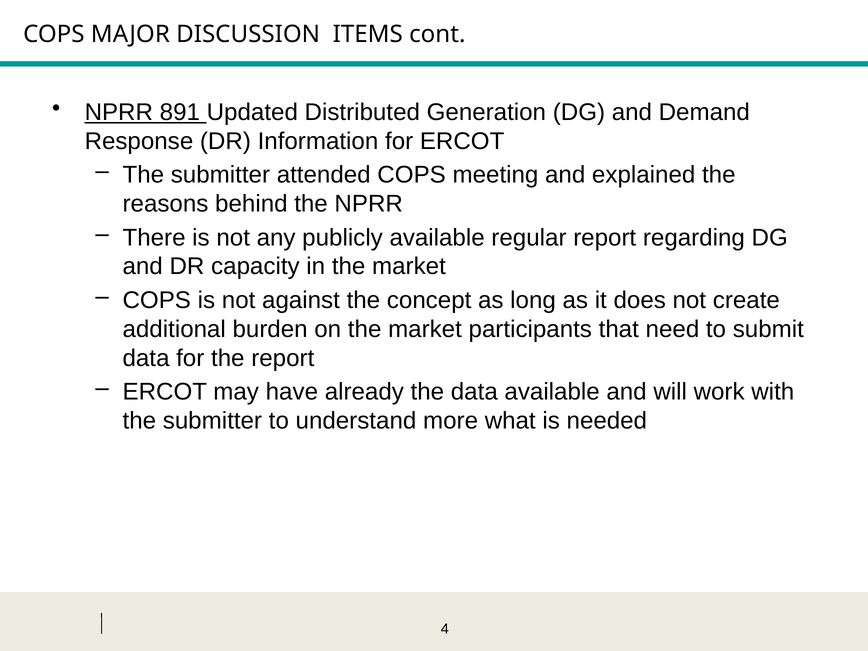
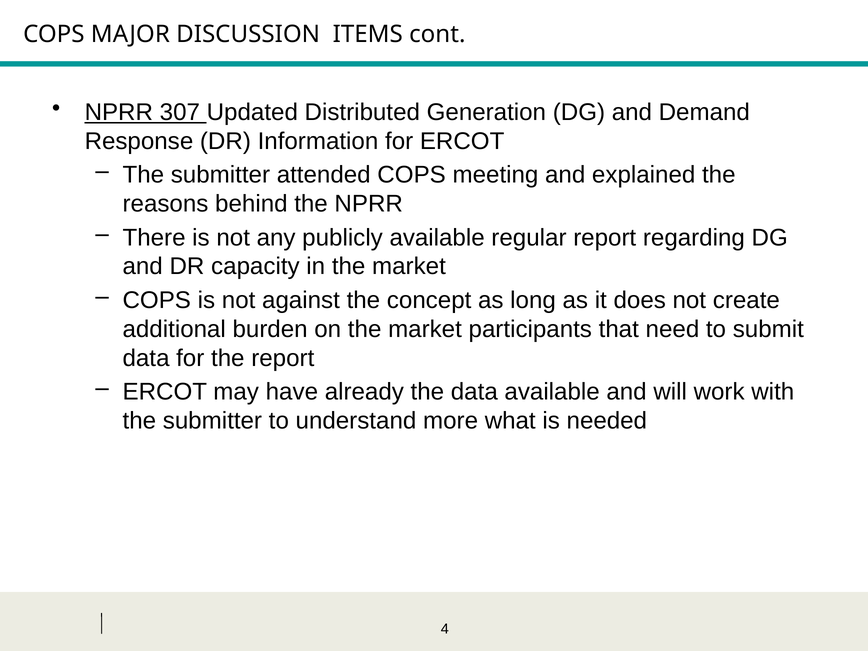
891: 891 -> 307 (180, 112)
